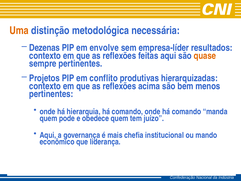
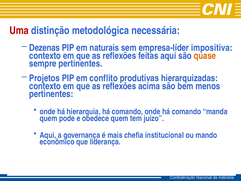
Uma colour: orange -> red (19, 30)
envolve: envolve -> naturais (104, 48)
resultados: resultados -> impositiva (212, 48)
